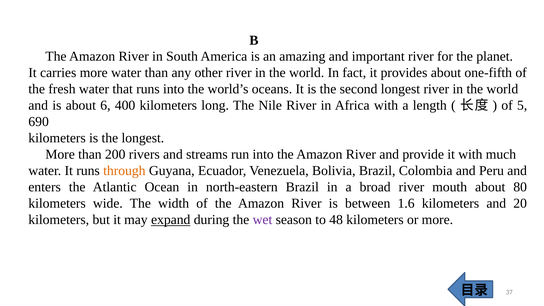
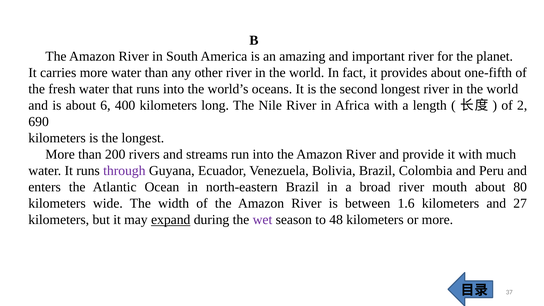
5: 5 -> 2 (522, 105)
through colour: orange -> purple (124, 171)
20: 20 -> 27 (520, 203)
